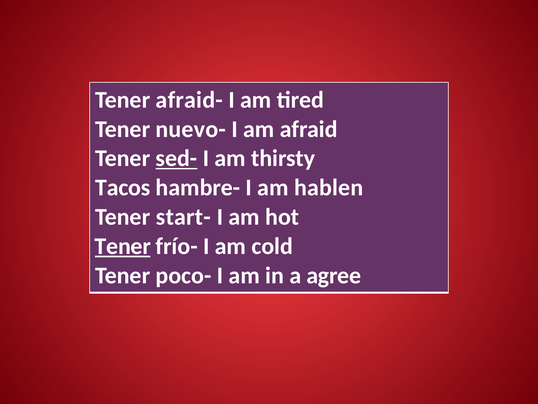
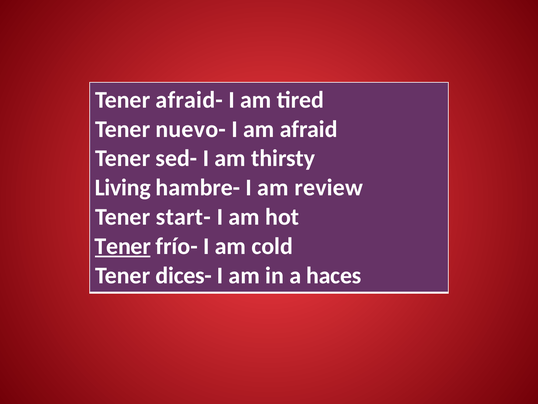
sed- underline: present -> none (176, 158)
Tacos: Tacos -> Living (123, 187)
hablen: hablen -> review (329, 187)
poco-: poco- -> dices- (184, 275)
agree: agree -> haces (334, 275)
